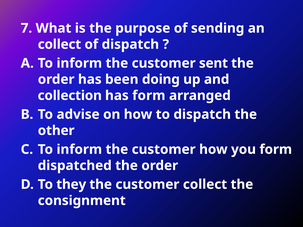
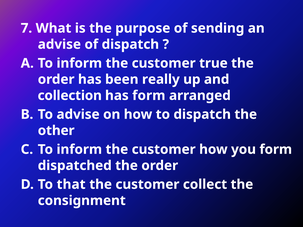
collect: collect -> advise (59, 44)
sent: sent -> true (213, 63)
doing: doing -> really (161, 79)
they: they -> that (71, 185)
